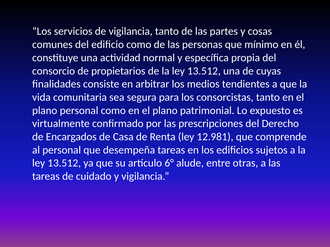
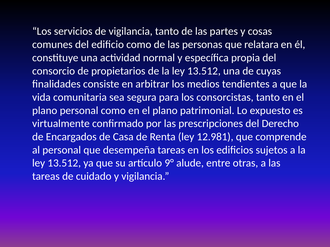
mínimo: mínimo -> relatara (261, 45)
6°: 6° -> 9° (169, 163)
